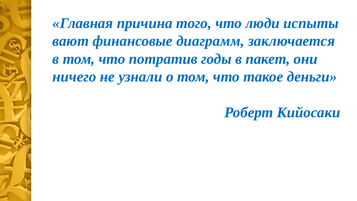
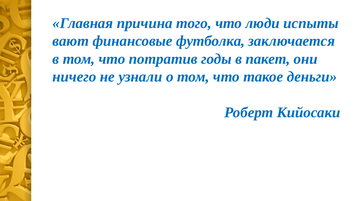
диаграмм: диаграмм -> футболка (210, 41)
